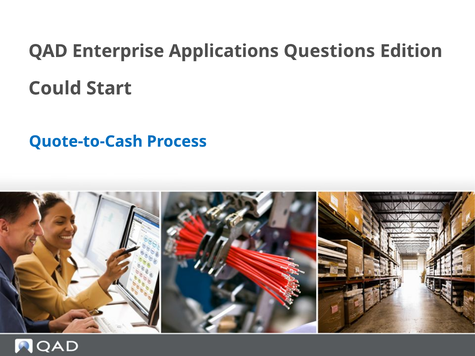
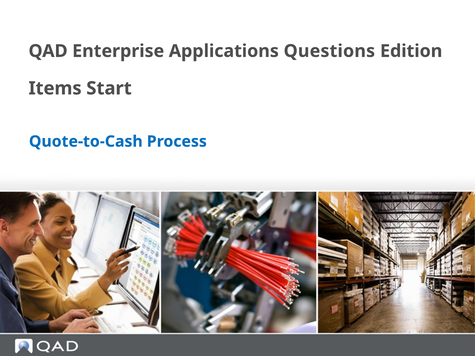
Could: Could -> Items (55, 88)
